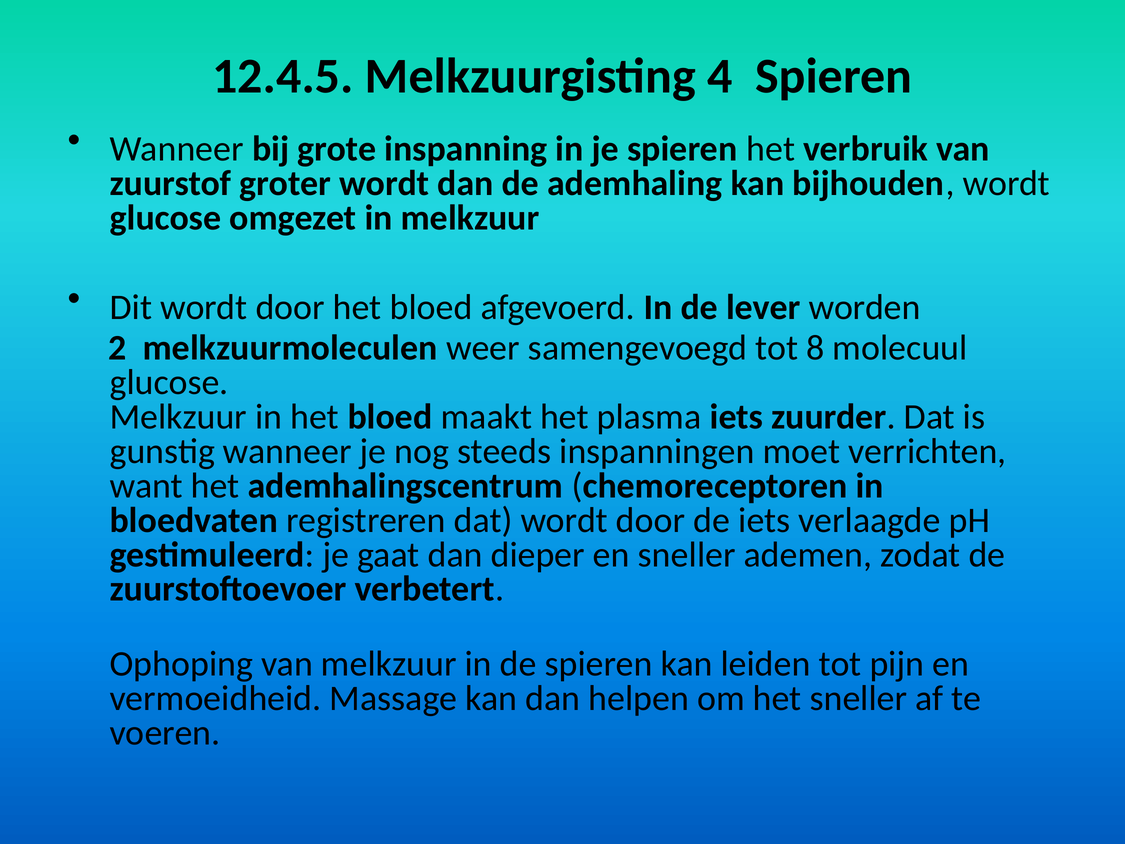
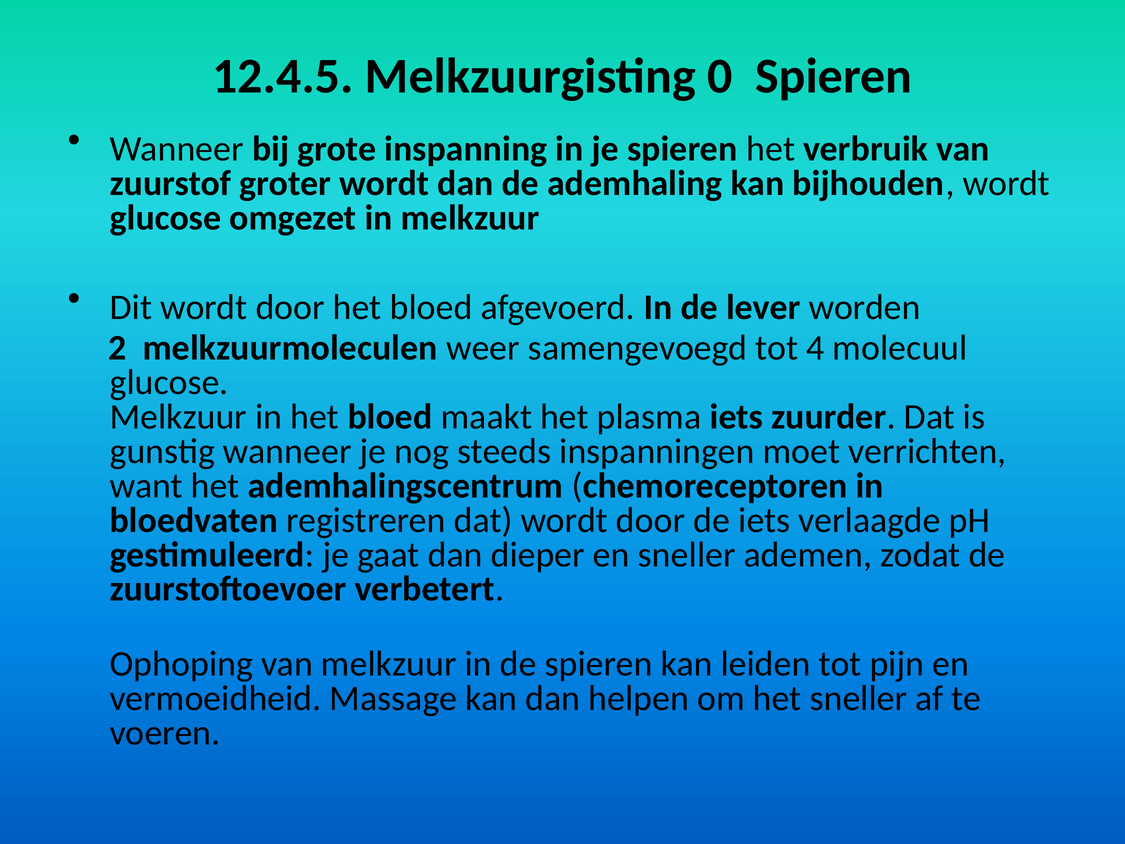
4: 4 -> 0 (720, 76)
8: 8 -> 4 (815, 348)
